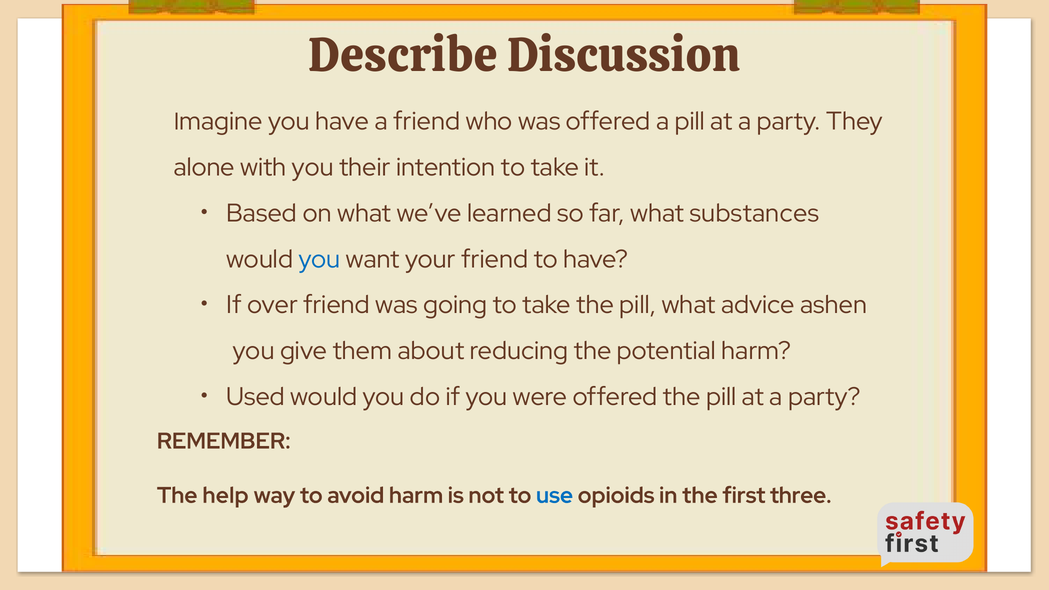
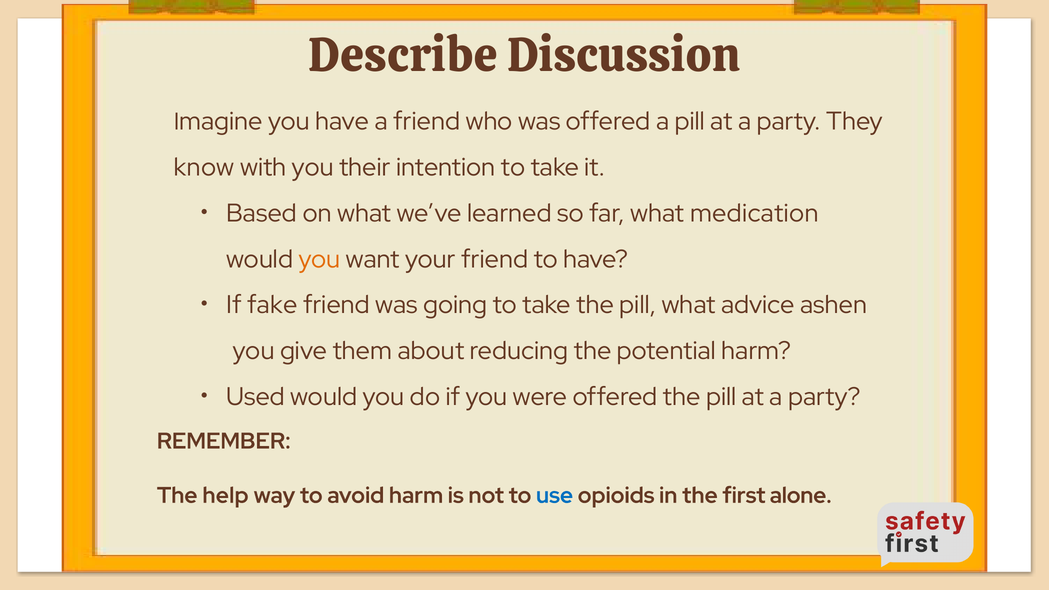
alone: alone -> know (204, 167)
substances: substances -> medication (754, 213)
you colour: blue -> orange (320, 259)
over: over -> fake (272, 305)
three: three -> alone (801, 495)
